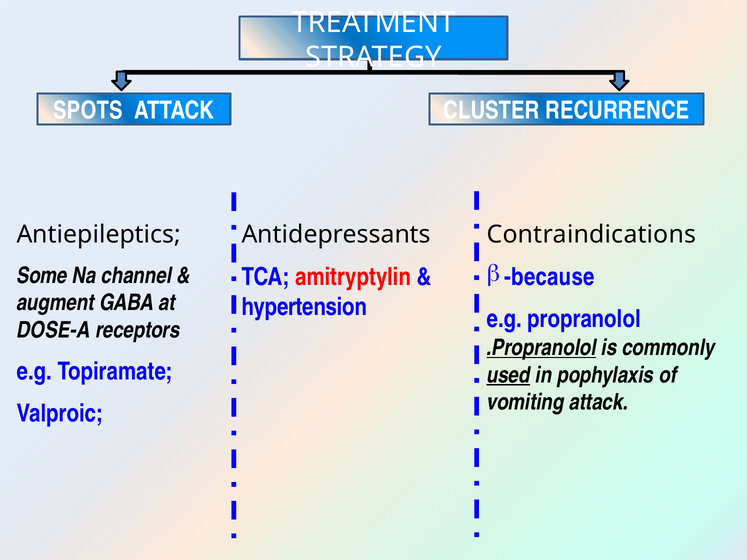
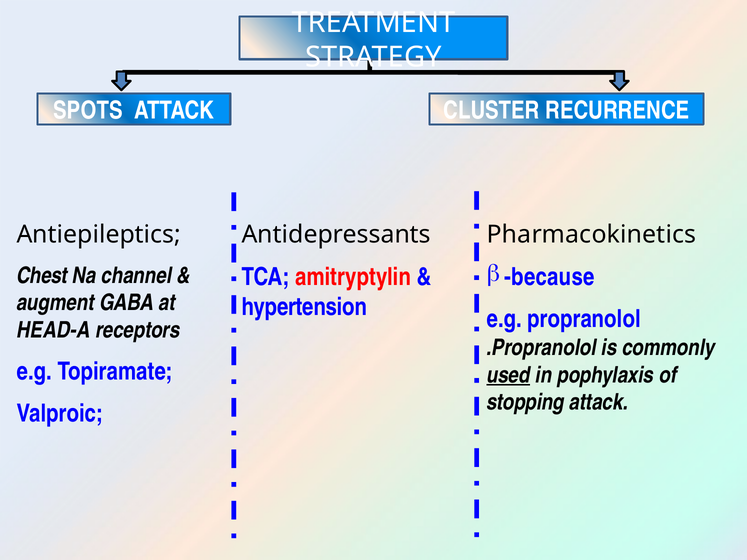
Contraindications: Contraindications -> Pharmacokinetics (591, 235)
Some: Some -> Chest (42, 276)
DOSE-A: DOSE-A -> HEAD-A (54, 330)
.Propranolol underline: present -> none (541, 348)
vomiting: vomiting -> stopping (526, 403)
